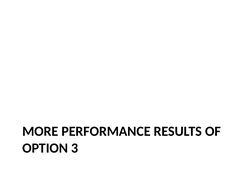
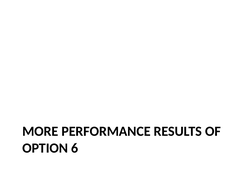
3: 3 -> 6 (75, 148)
